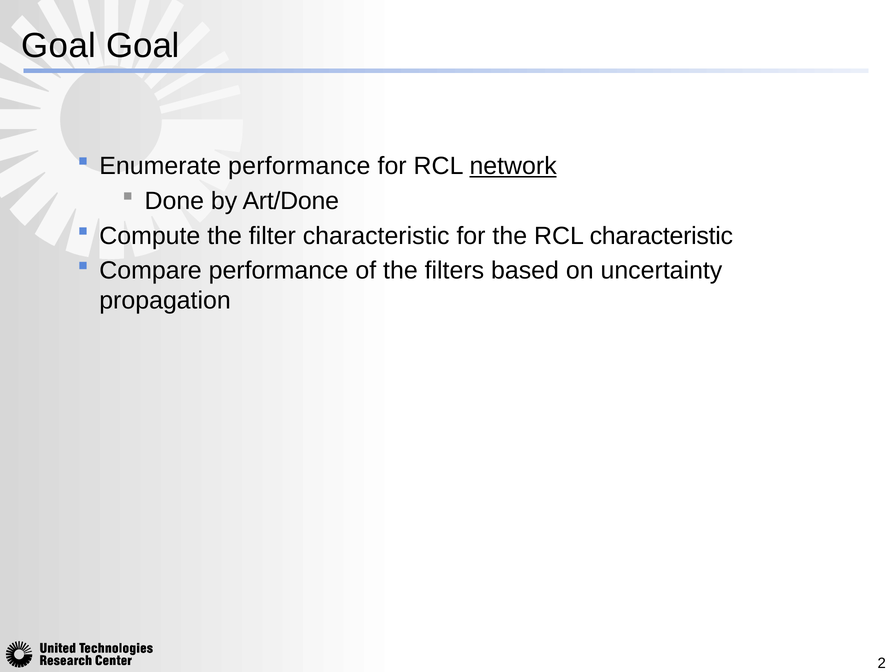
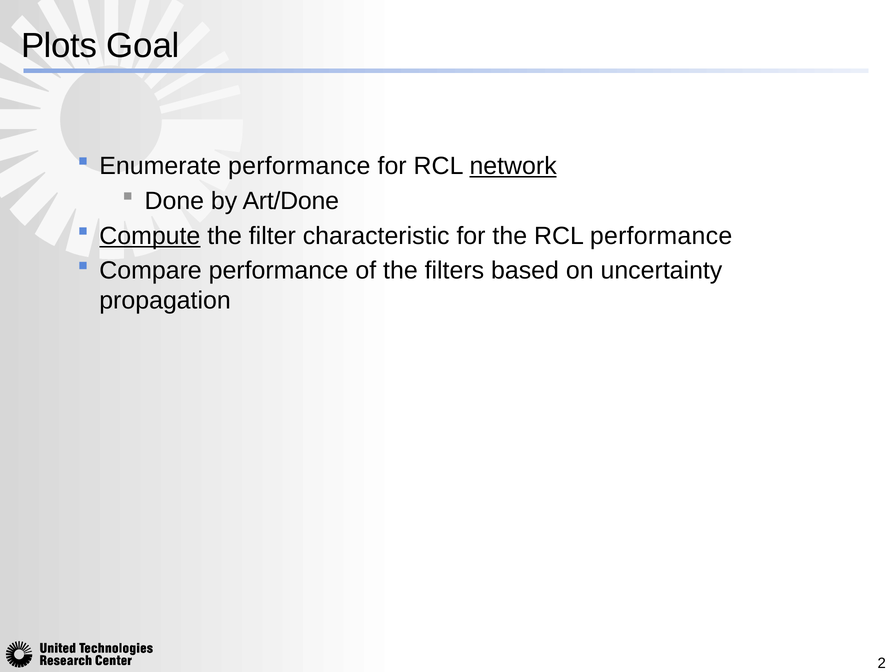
Goal: Goal -> Plots (59, 46)
Compute underline: none -> present (150, 236)
RCL characteristic: characteristic -> performance (661, 236)
